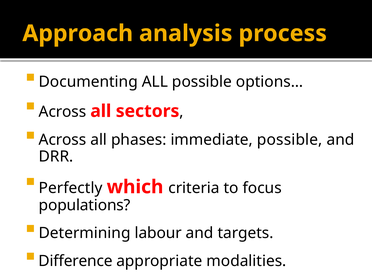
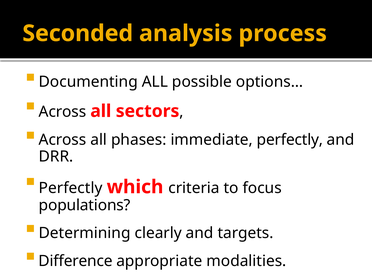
Approach: Approach -> Seconded (78, 33)
immediate possible: possible -> perfectly (290, 140)
labour: labour -> clearly (158, 233)
